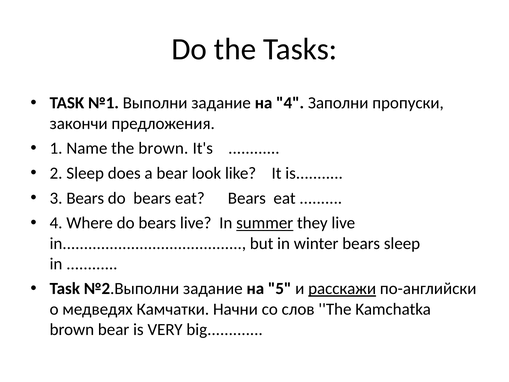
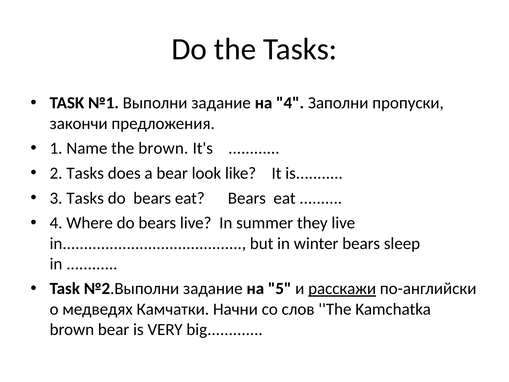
2 Sleep: Sleep -> Tasks (85, 173)
3 Bears: Bears -> Tasks (85, 198)
summer underline: present -> none (265, 223)
